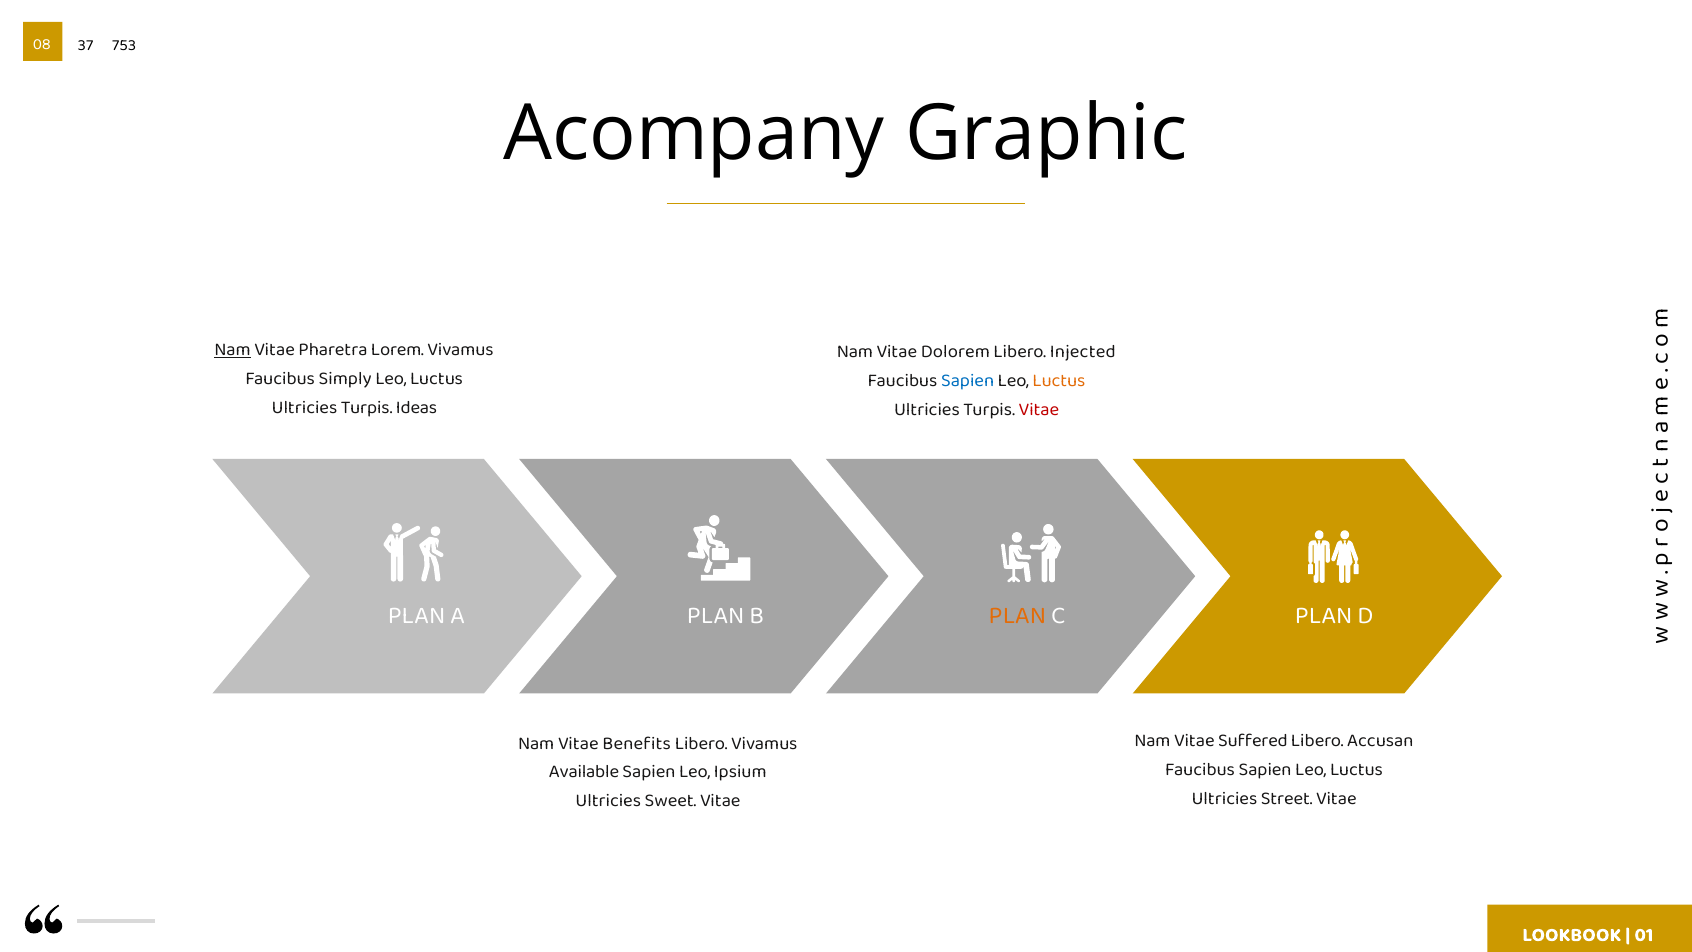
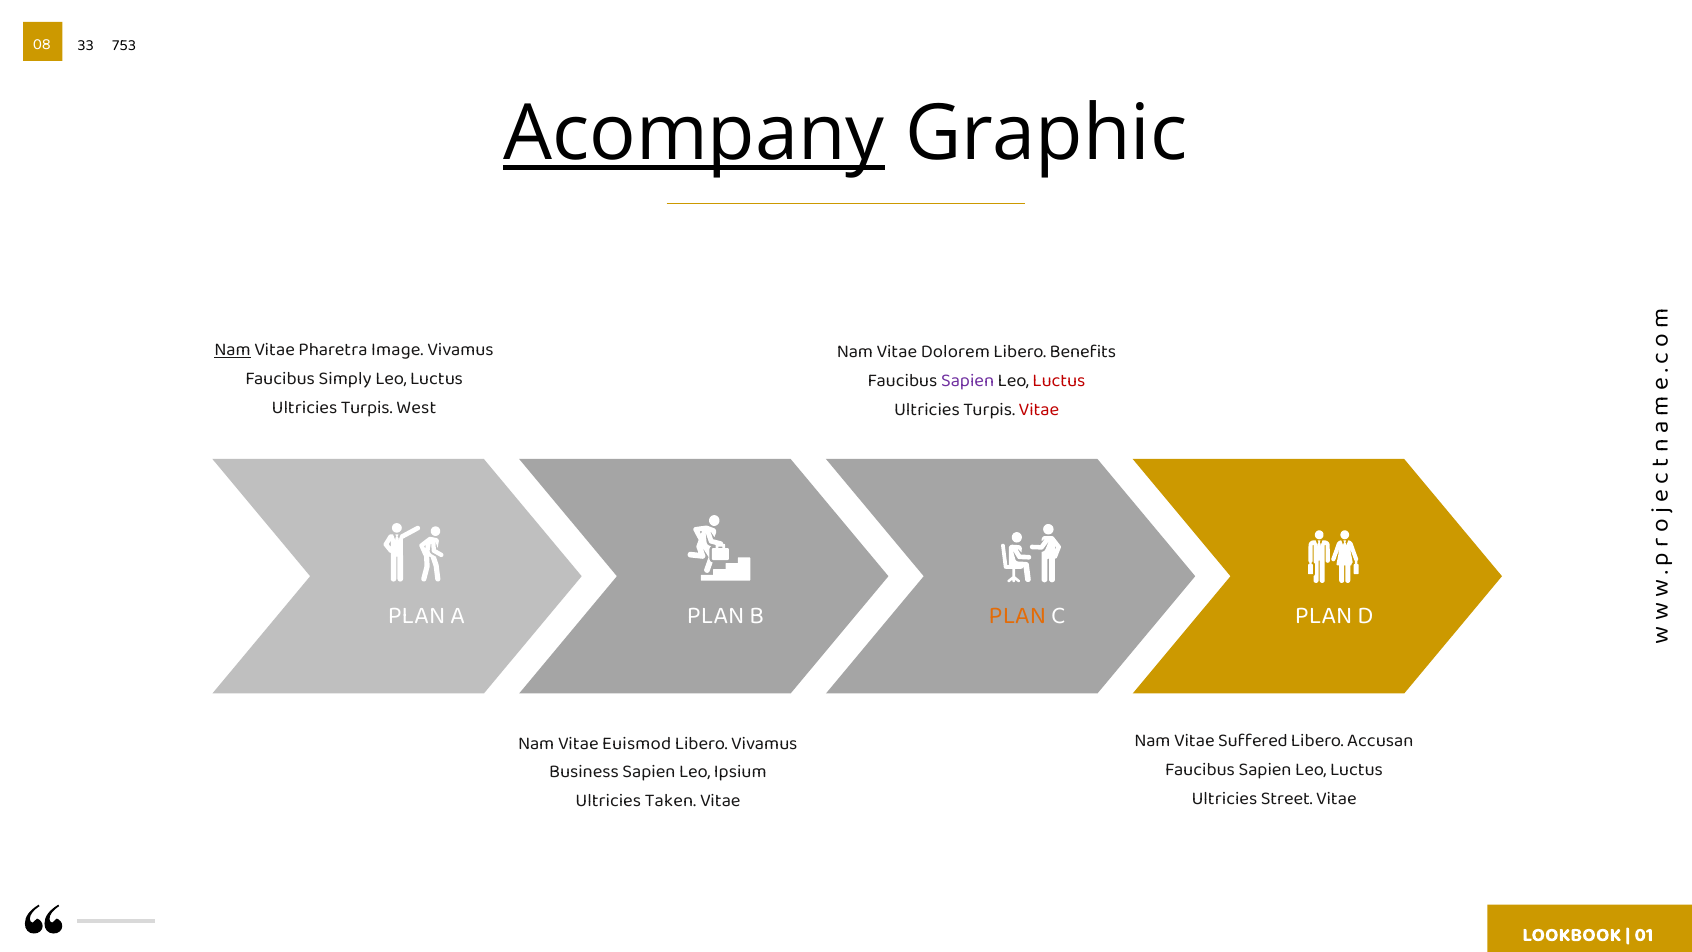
37: 37 -> 33 (86, 45)
Acompany underline: none -> present (694, 134)
Lorem: Lorem -> Image (397, 349)
Injected: Injected -> Benefits (1083, 352)
Sapien colour: blue -> purple (968, 380)
Luctus colour: orange -> red (1059, 380)
Ideas: Ideas -> West (416, 407)
Benefits: Benefits -> Euismod (637, 743)
Available: Available -> Business (584, 772)
Sweet: Sweet -> Taken (670, 800)
